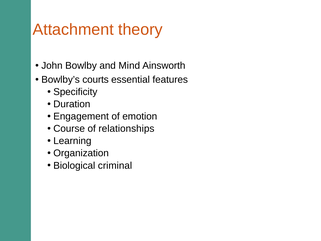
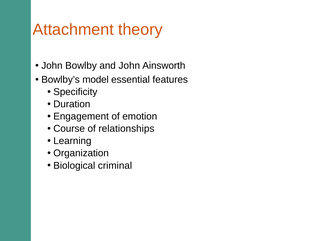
and Mind: Mind -> John (129, 66)
courts: courts -> model (96, 80)
